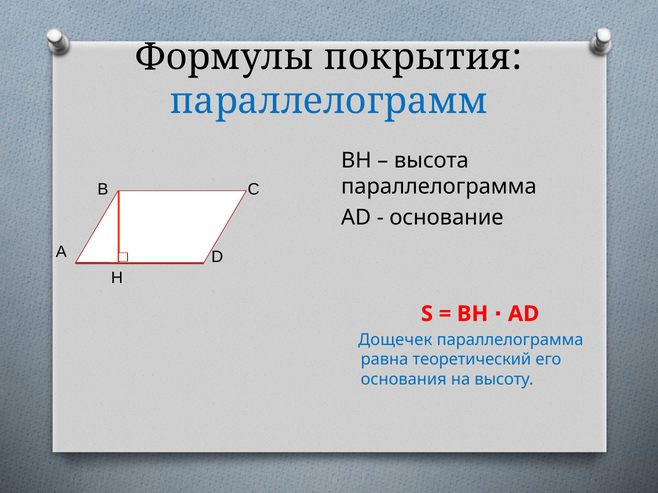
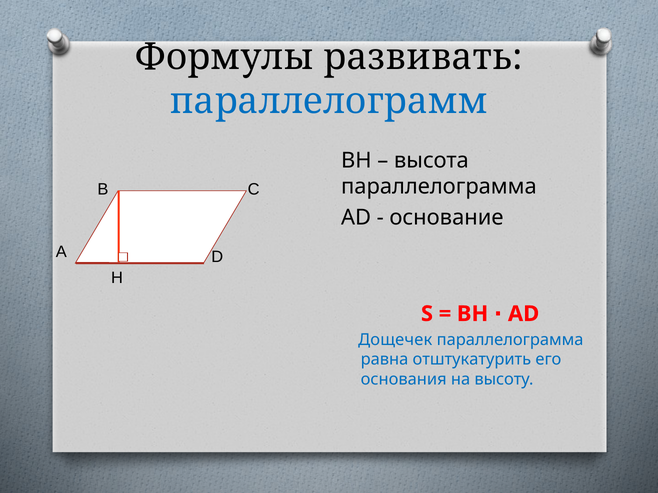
покрытия: покрытия -> развивать (423, 57)
теоретический: теоретический -> отштукатурить (472, 360)
